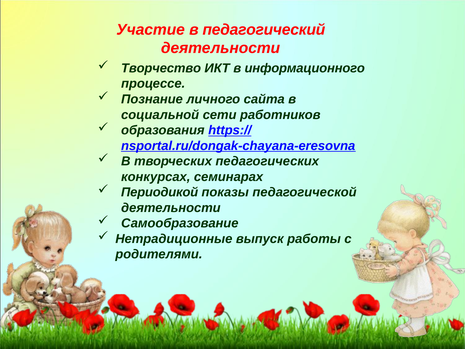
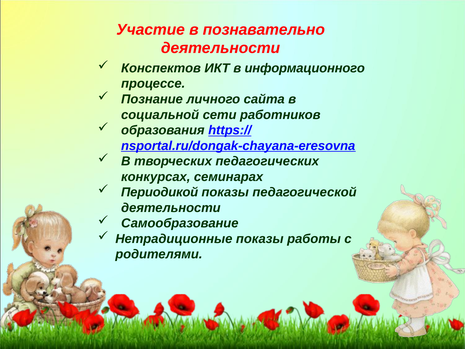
педагогический: педагогический -> познавательно (264, 30)
Творчество: Творчество -> Конспектов (161, 68)
Нетрадиционные выпуск: выпуск -> показы (260, 239)
